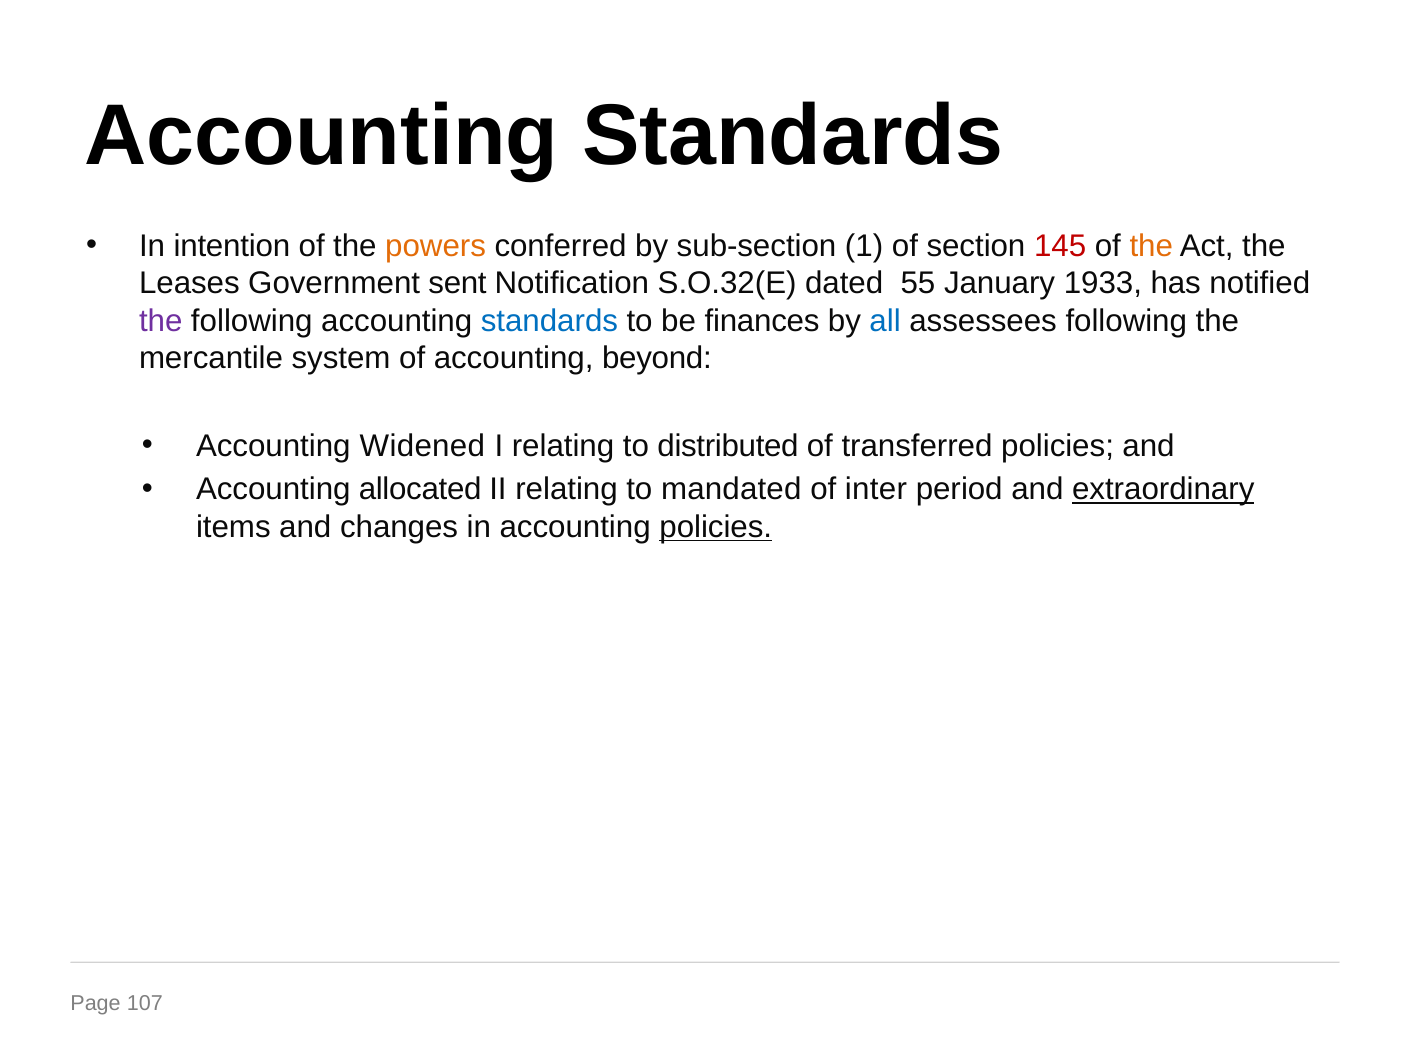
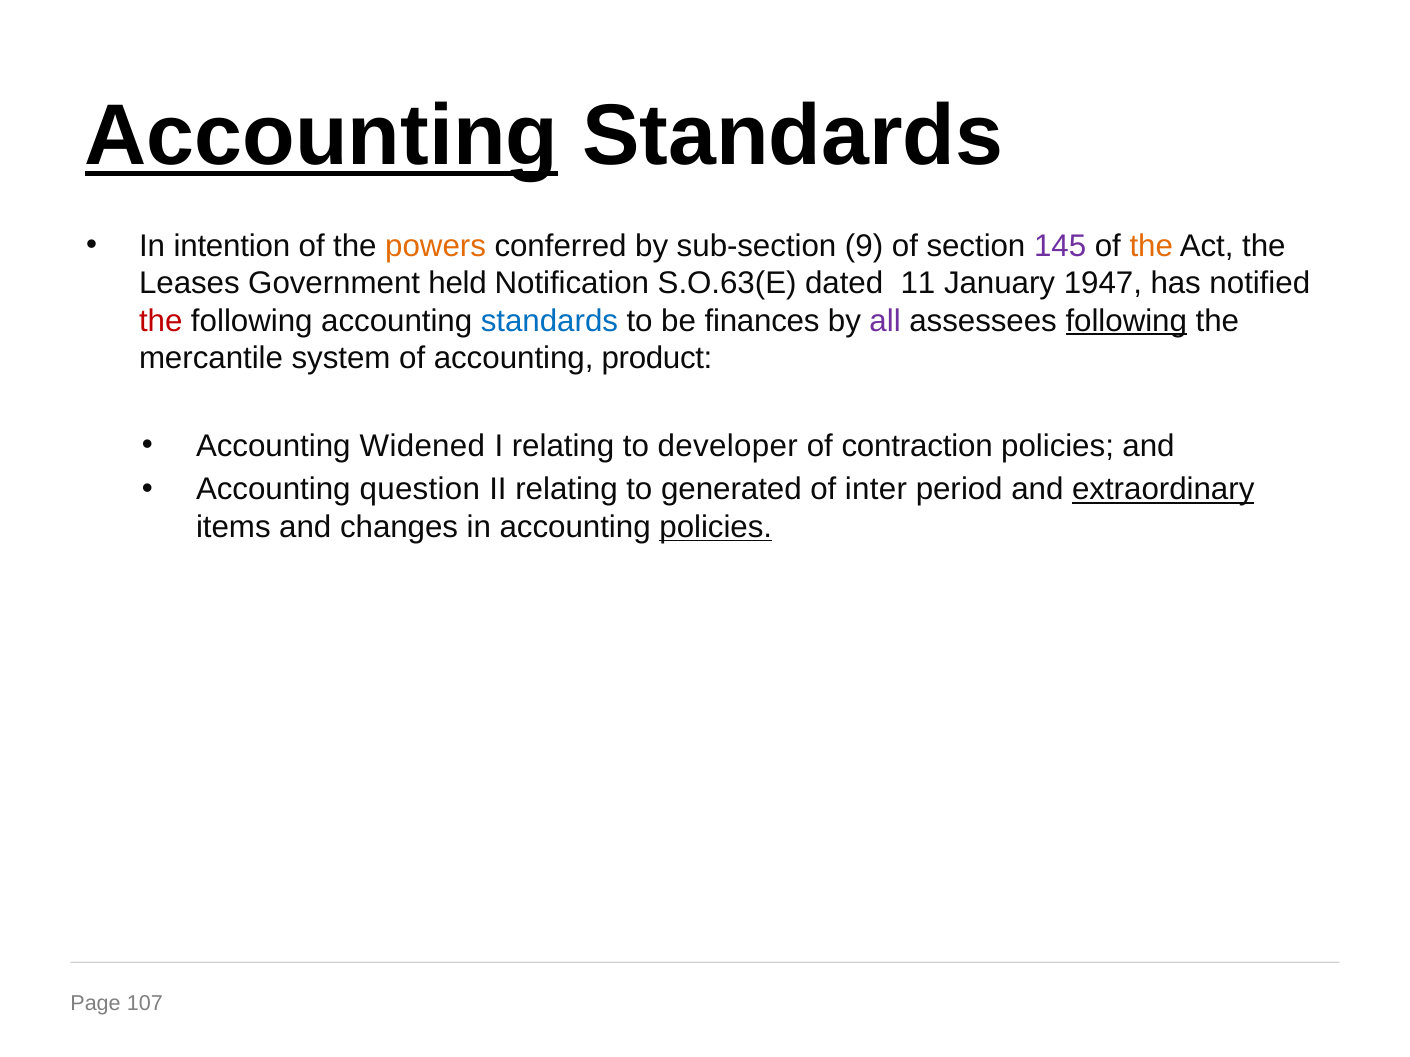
Accounting underline: none -> present (321, 136)
1: 1 -> 9 (864, 246)
145 colour: red -> purple (1060, 246)
sent: sent -> held (458, 283)
S.O.32(E: S.O.32(E -> S.O.63(E (727, 283)
55: 55 -> 11 (918, 283)
1933: 1933 -> 1947 (1103, 283)
the colour: purple -> red (161, 321)
all colour: blue -> purple (885, 321)
following underline: none -> present (1126, 321)
beyond: beyond -> product (657, 358)
distributed: distributed -> developer (728, 446)
transferred: transferred -> contraction (917, 446)
allocated: allocated -> question (420, 490)
mandated: mandated -> generated (731, 490)
